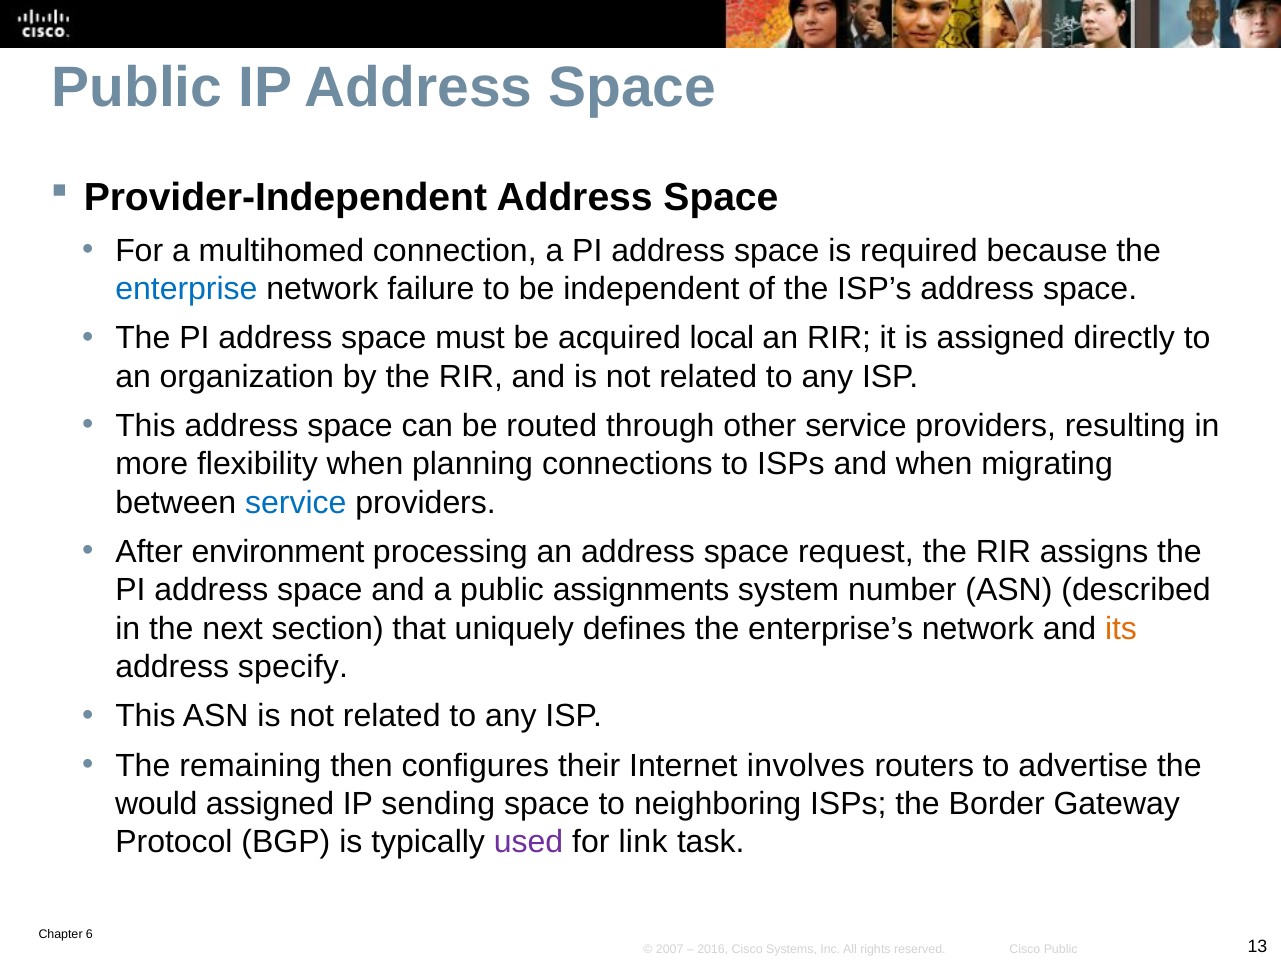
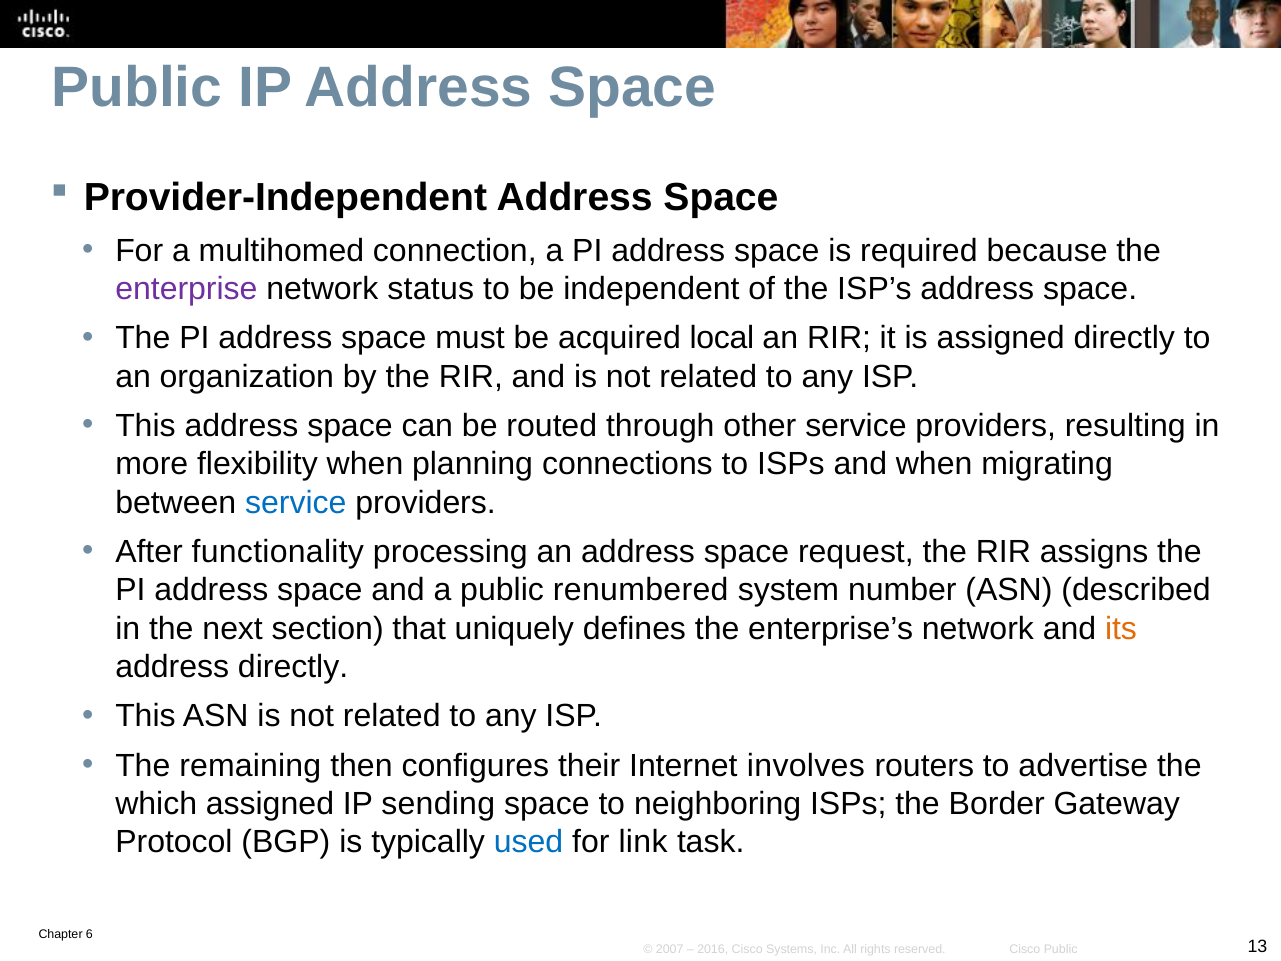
enterprise colour: blue -> purple (186, 289)
failure: failure -> status (431, 289)
environment: environment -> functionality (278, 552)
assignments: assignments -> renumbered (641, 590)
address specify: specify -> directly (293, 667)
would: would -> which (156, 804)
used colour: purple -> blue (529, 842)
